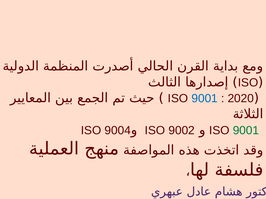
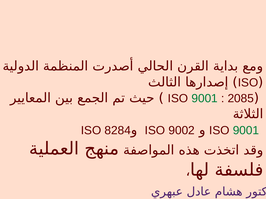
9001 colour: blue -> green (205, 99)
2020: 2020 -> 2085 (241, 99)
9004: 9004 -> 8284 (118, 131)
